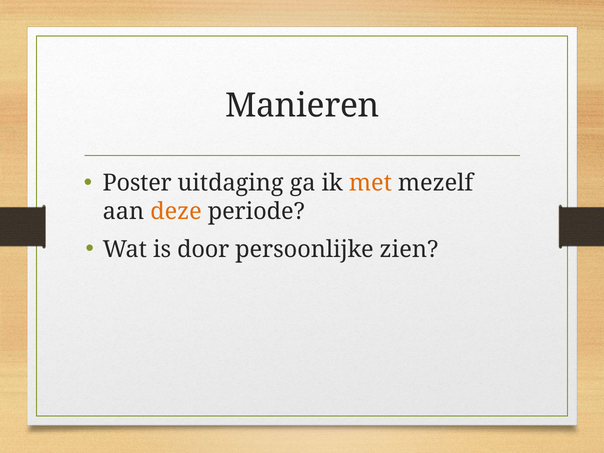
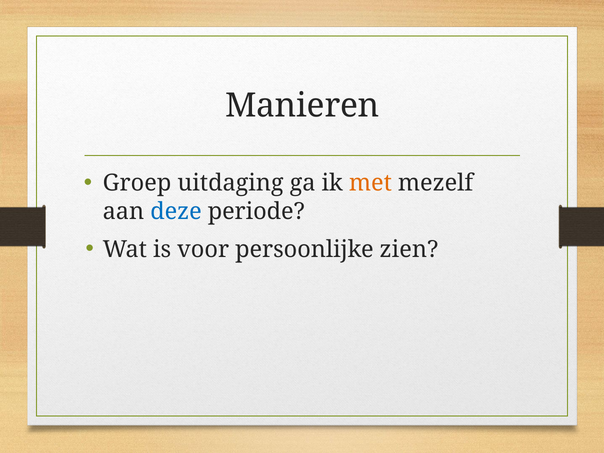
Poster: Poster -> Groep (137, 183)
deze colour: orange -> blue (176, 211)
door: door -> voor (203, 249)
